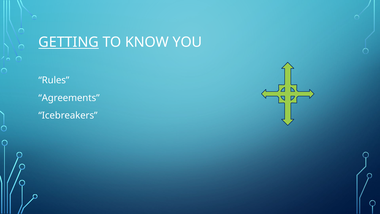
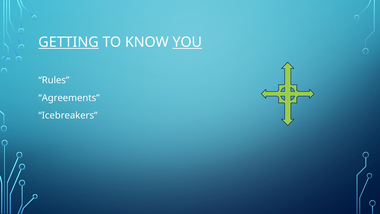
YOU underline: none -> present (187, 42)
